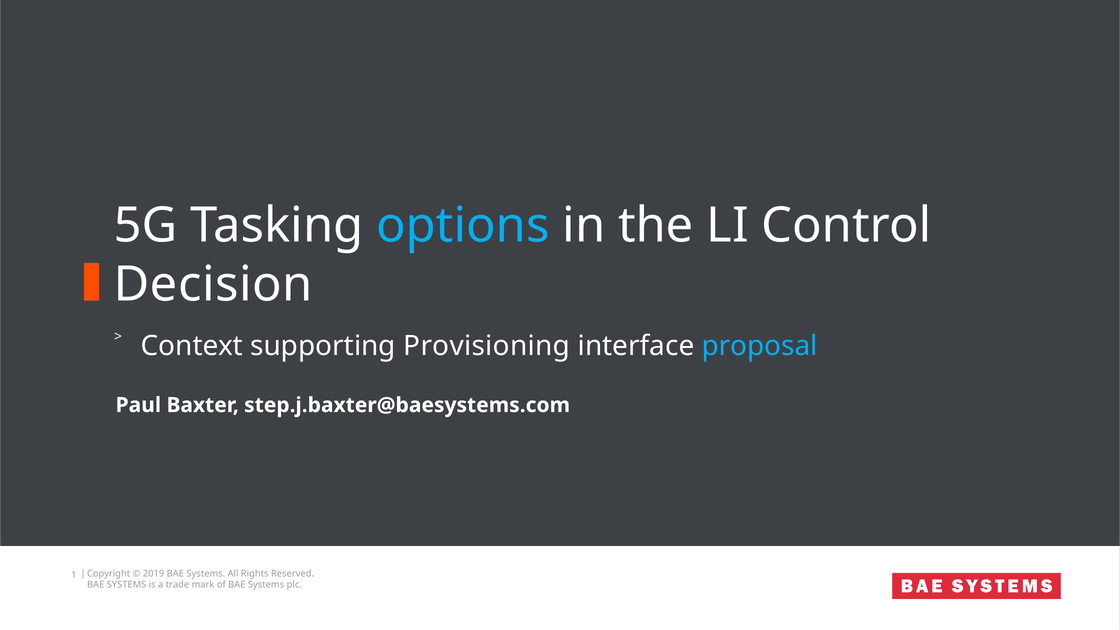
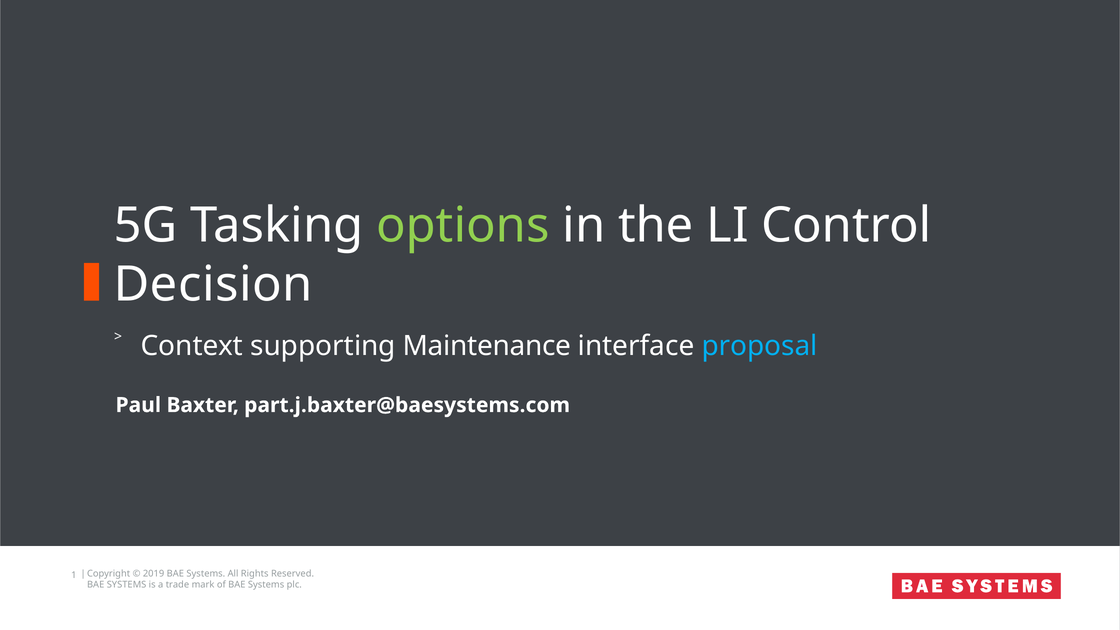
options colour: light blue -> light green (463, 226)
Provisioning: Provisioning -> Maintenance (487, 346)
step.j.baxter@baesystems.com: step.j.baxter@baesystems.com -> part.j.baxter@baesystems.com (407, 405)
